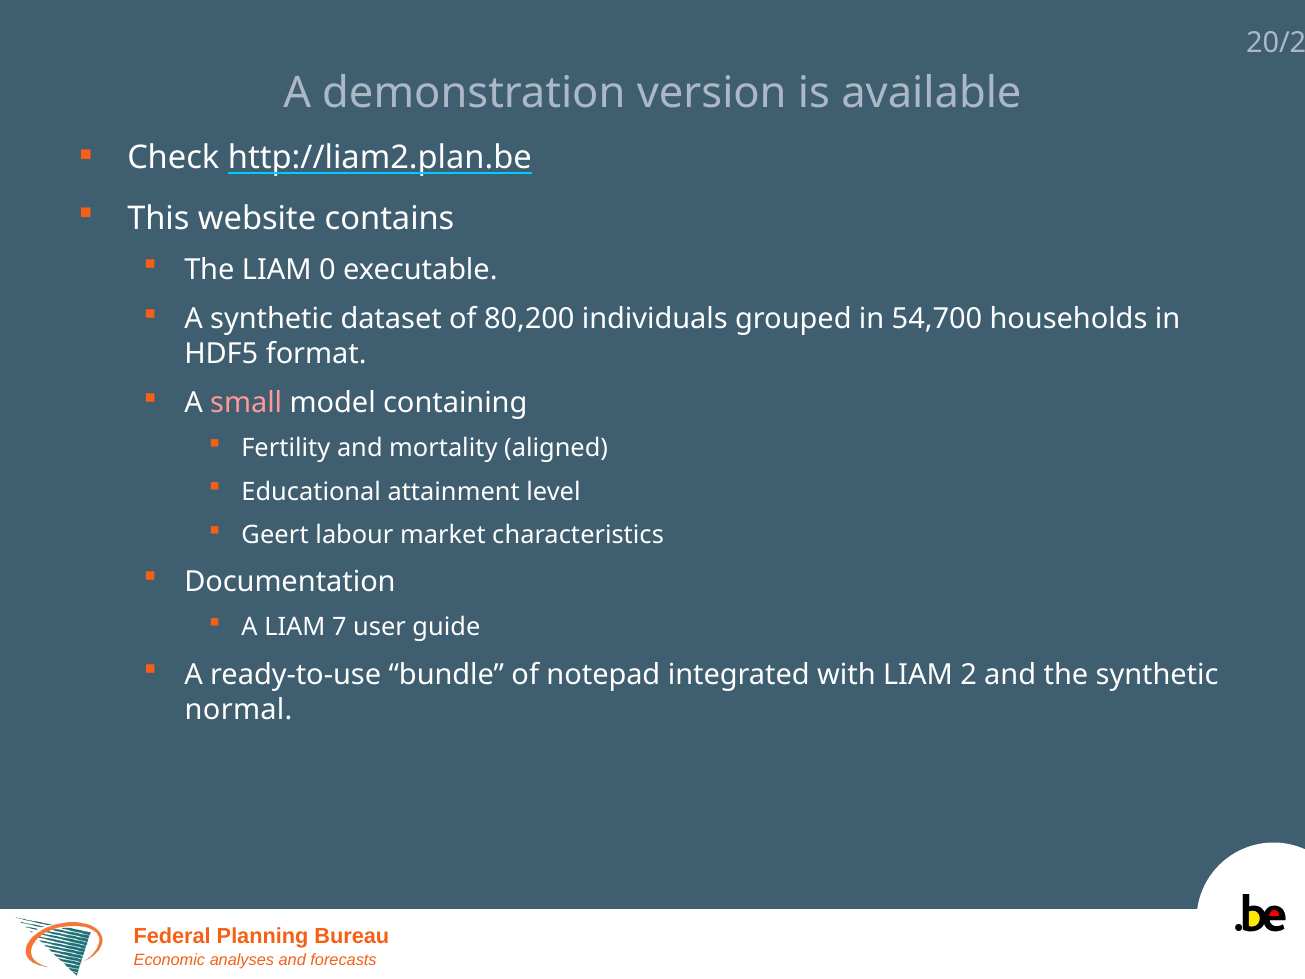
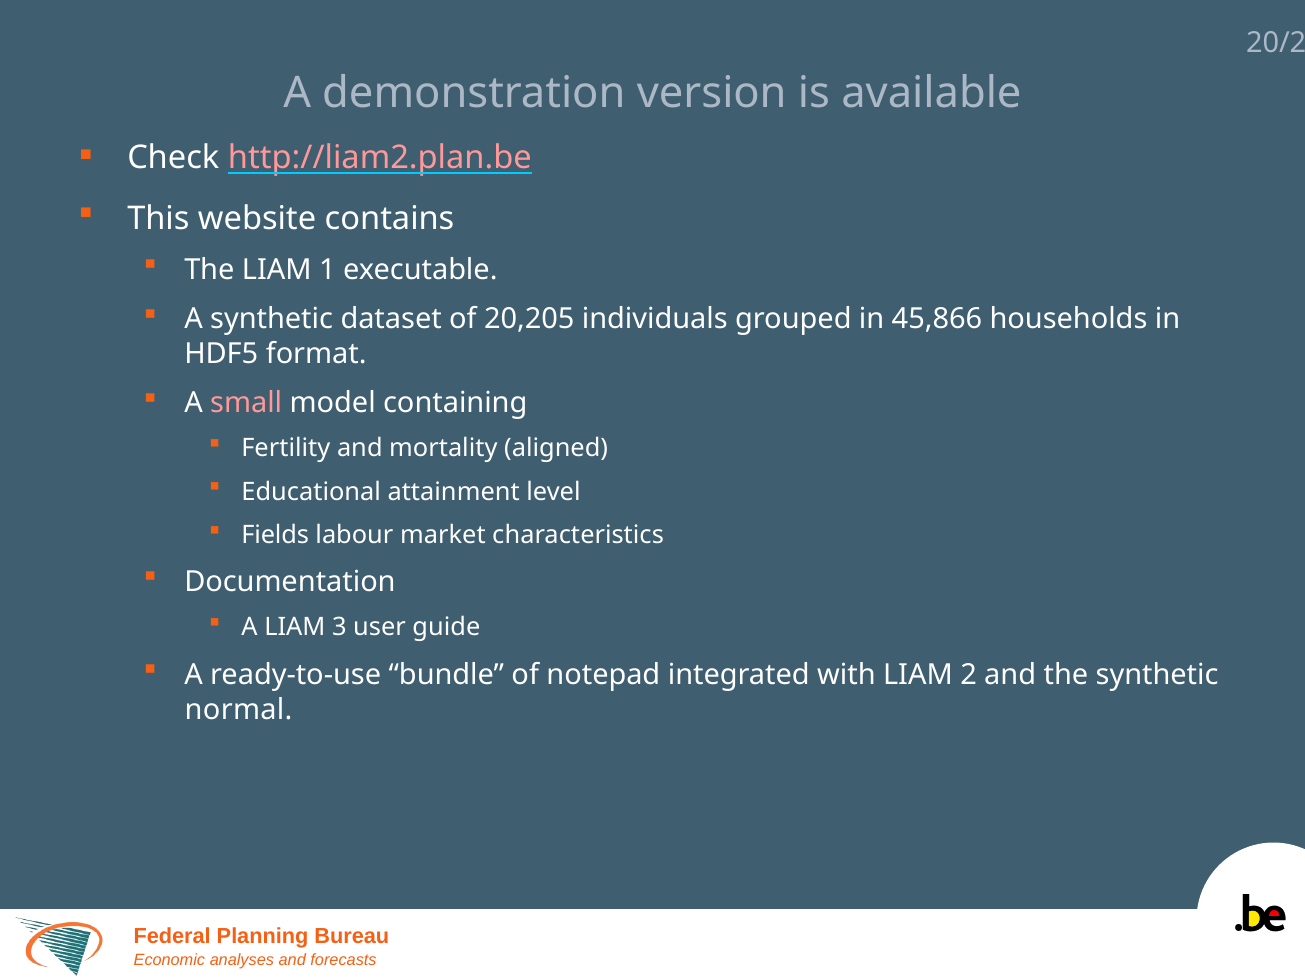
http://liam2.plan.be colour: white -> pink (380, 158)
0: 0 -> 1 (327, 270)
80,200: 80,200 -> 20,205 (529, 319)
54,700: 54,700 -> 45,866 (937, 319)
Geert: Geert -> Fields (275, 535)
7: 7 -> 3 (339, 627)
